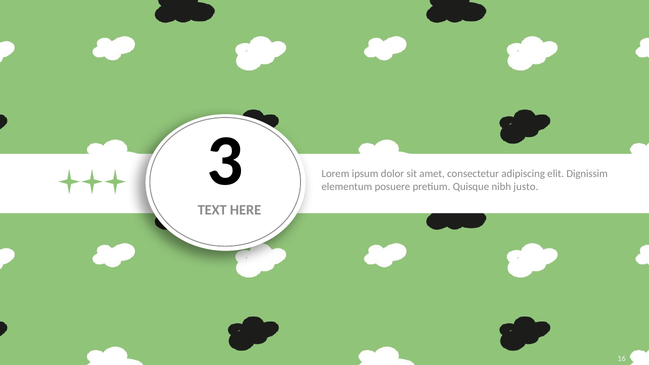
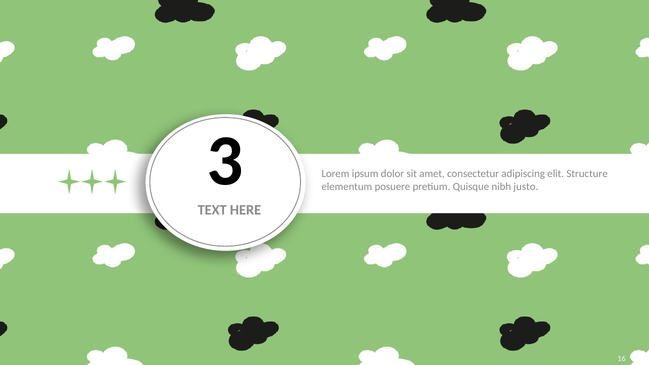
Dignissim: Dignissim -> Structure (587, 174)
